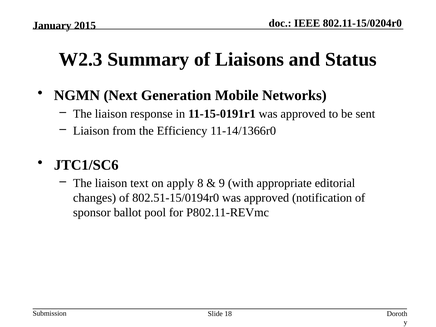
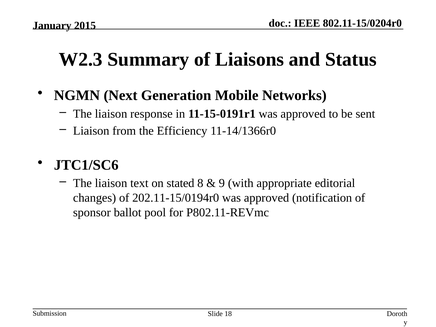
apply: apply -> stated (181, 183)
802.51-15/0194r0: 802.51-15/0194r0 -> 202.11-15/0194r0 (176, 198)
